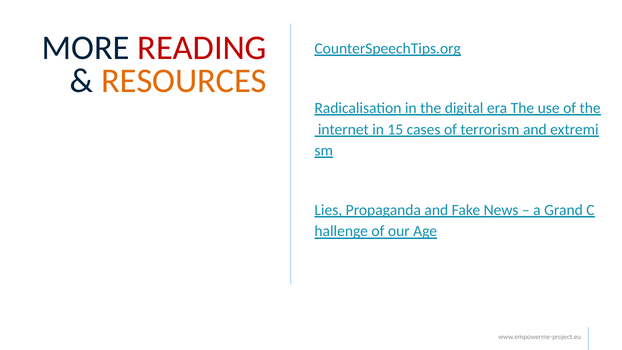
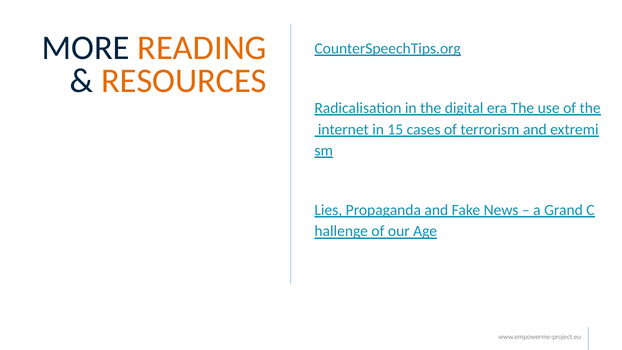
READING colour: red -> orange (202, 48)
